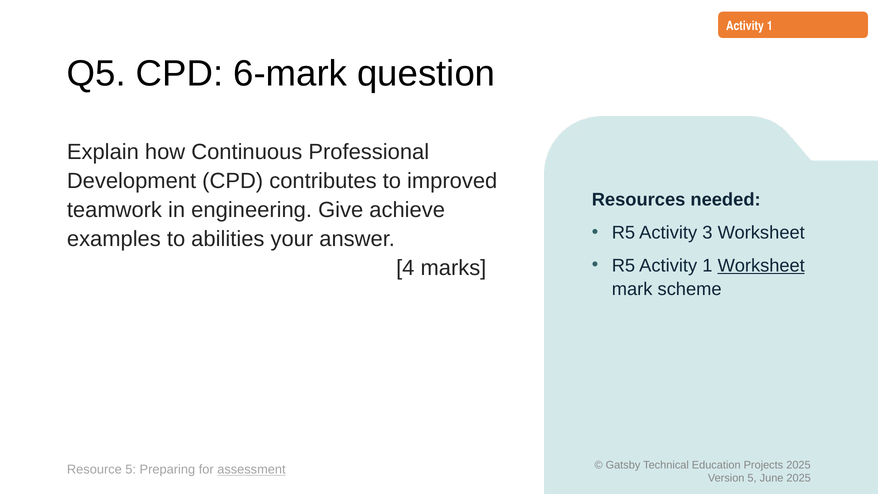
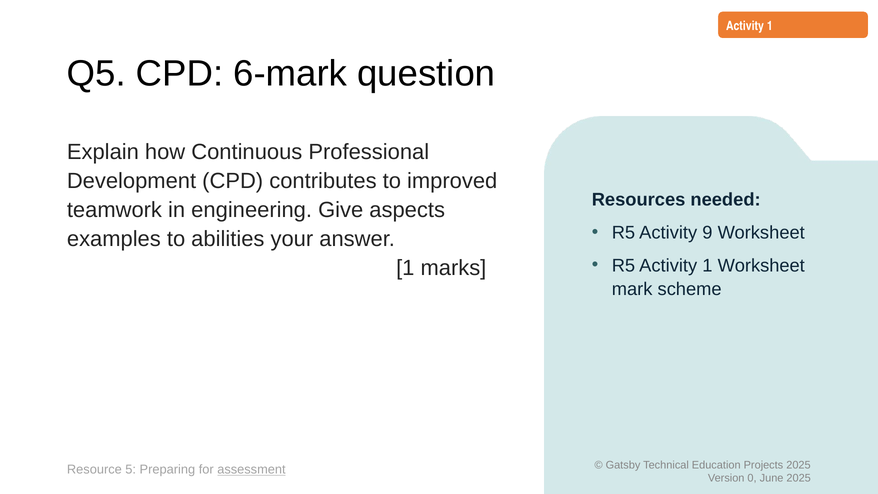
achieve: achieve -> aspects (407, 210)
3: 3 -> 9 (707, 233)
Worksheet underline: present -> none (761, 265)
4: 4 -> 1 (405, 268)
5: 5 -> 0 (752, 478)
